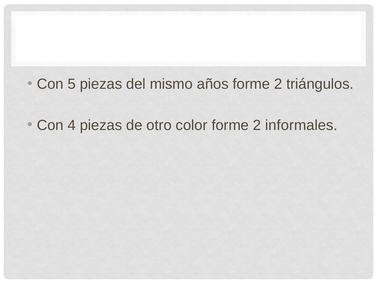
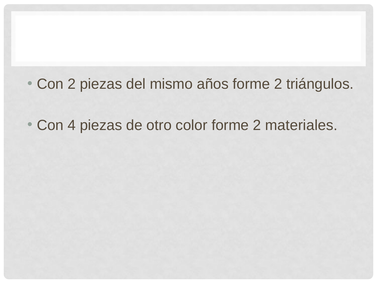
Con 5: 5 -> 2 (72, 84)
informales: informales -> materiales (299, 125)
